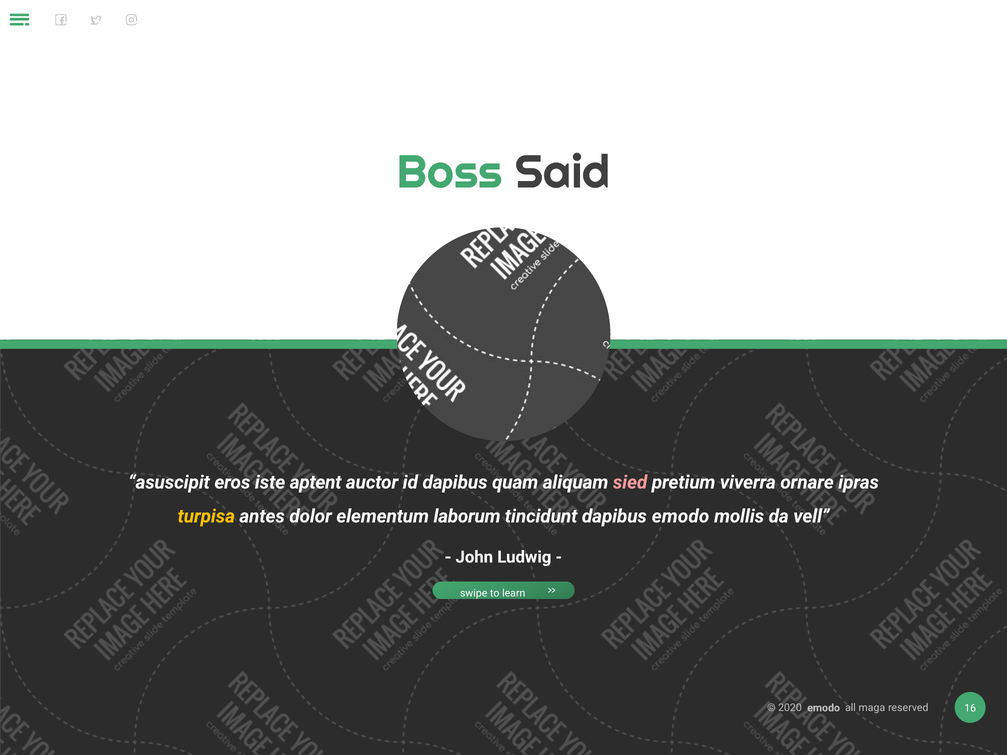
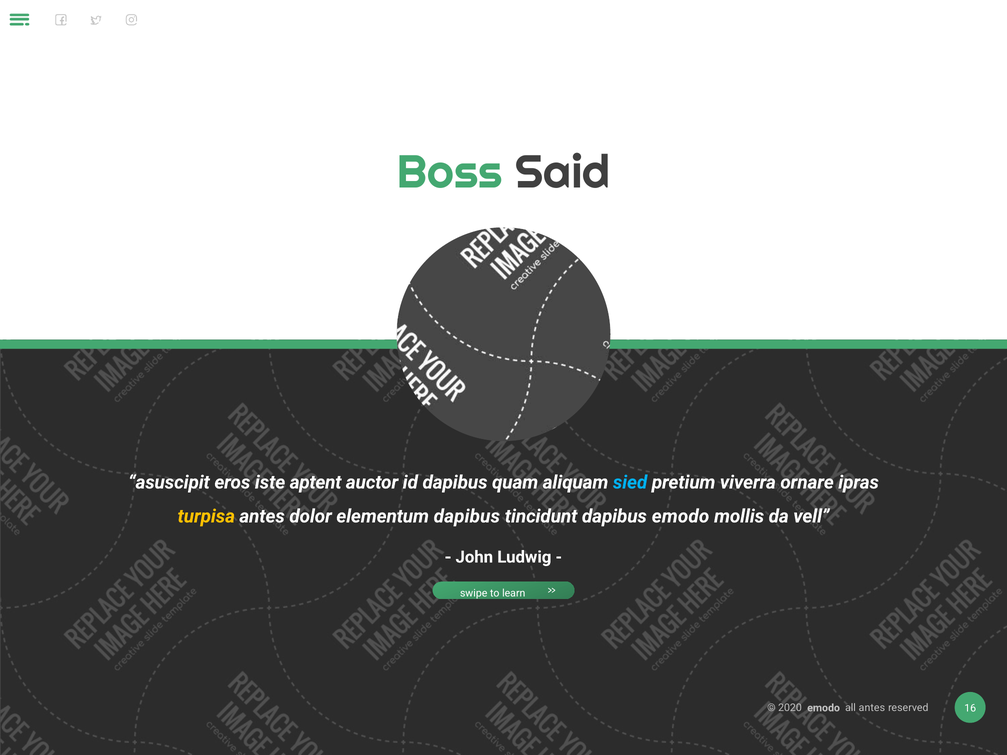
sied colour: pink -> light blue (630, 482)
elementum laborum: laborum -> dapibus (467, 516)
all maga: maga -> antes (872, 708)
